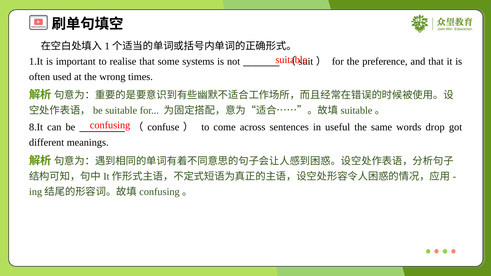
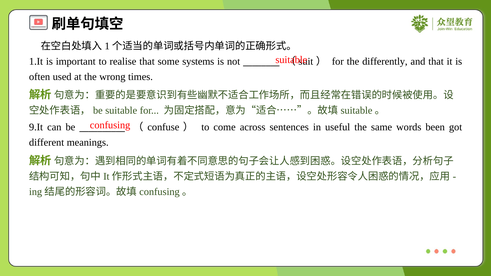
preference: preference -> differently (385, 61)
8.It: 8.It -> 9.It (36, 127)
drop: drop -> been (435, 127)
